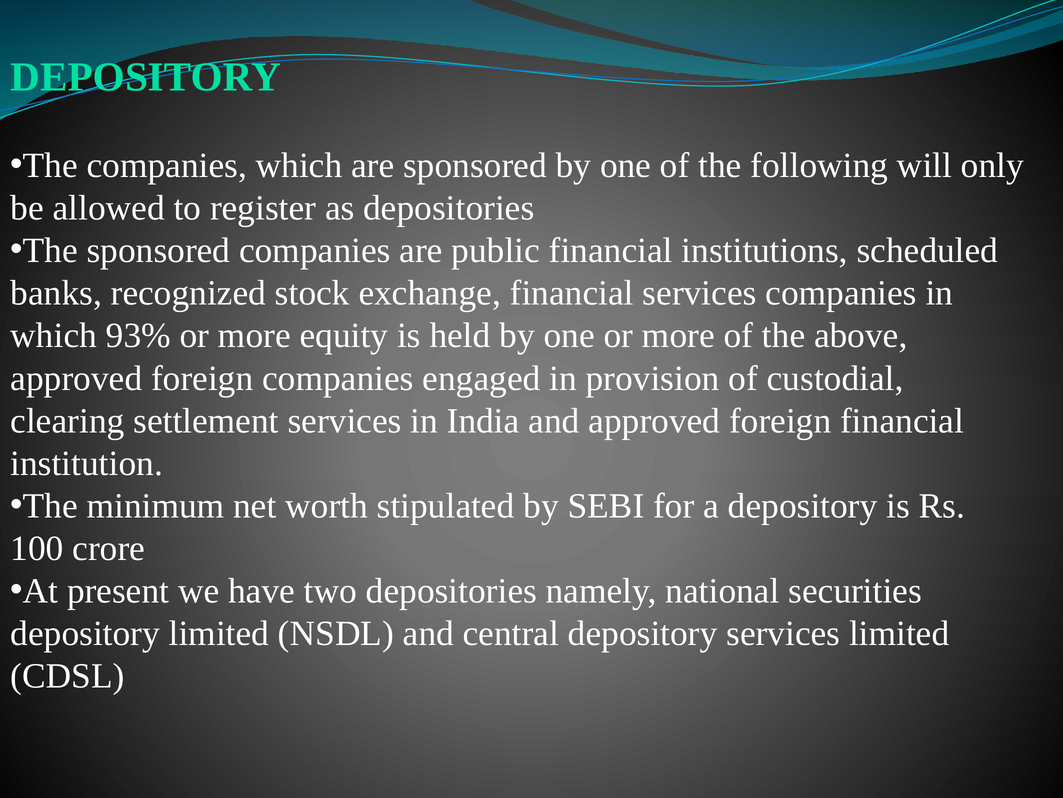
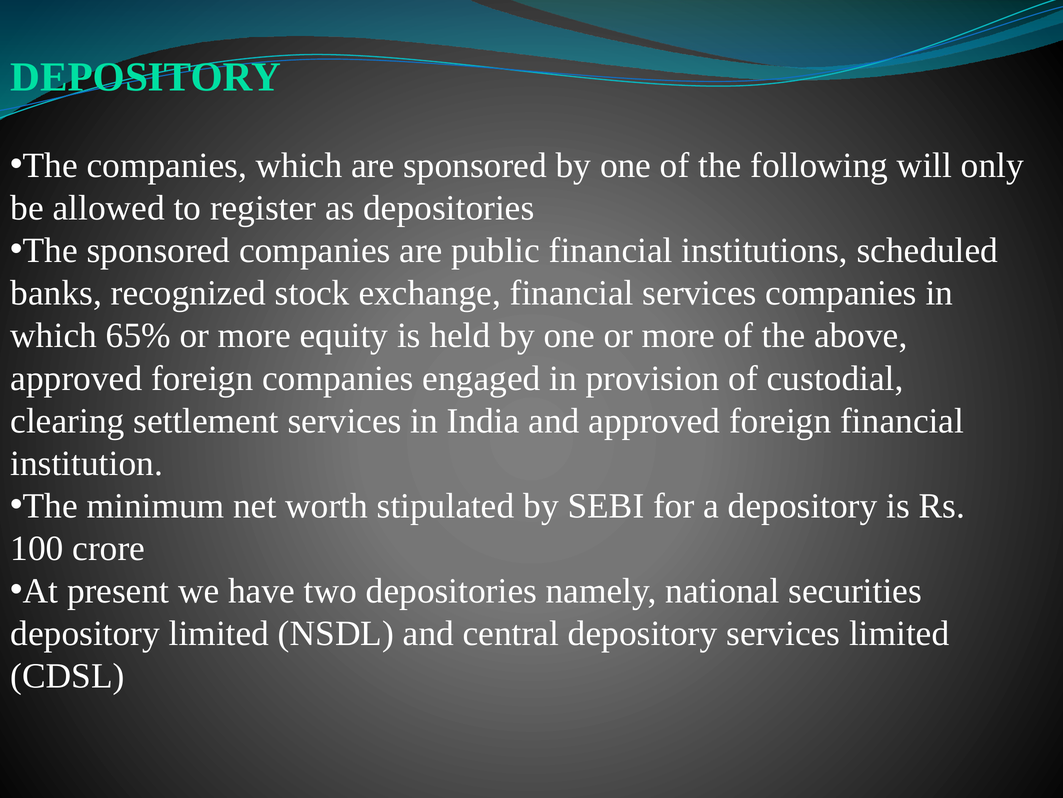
93%: 93% -> 65% (138, 335)
